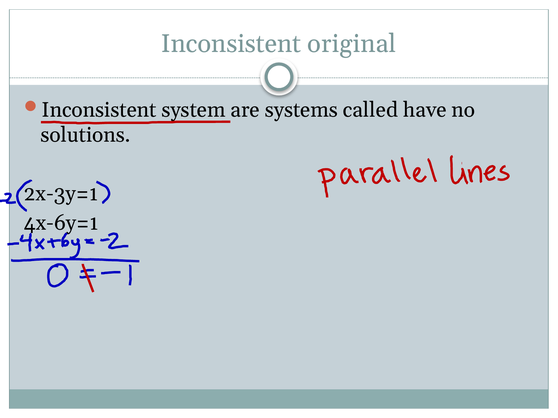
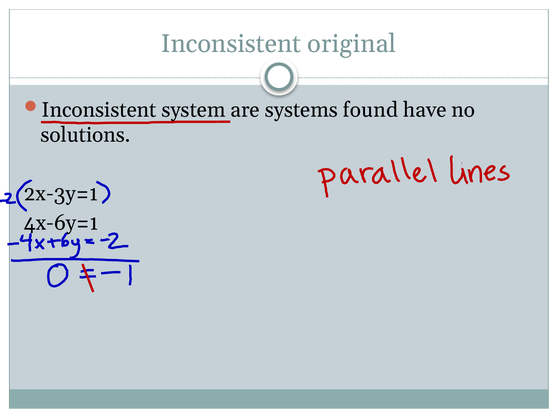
called: called -> found (370, 110)
